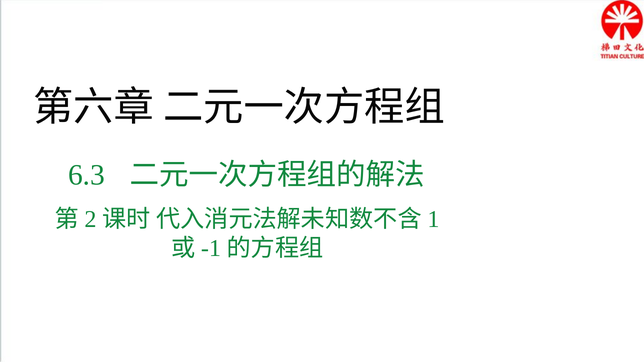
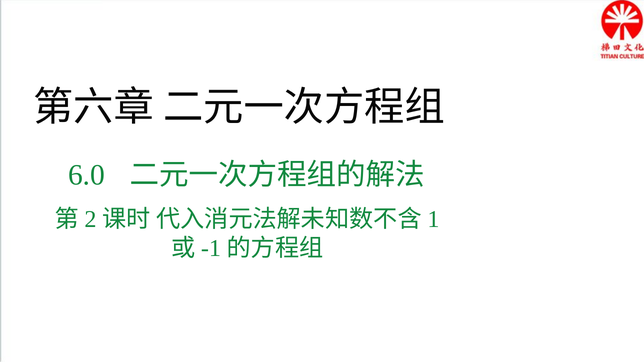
6.3: 6.3 -> 6.0 (87, 175)
